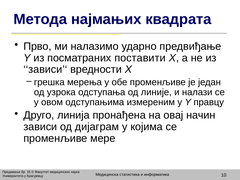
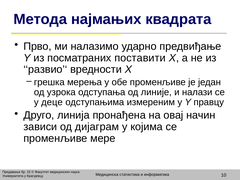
зависи’‘: зависи’‘ -> развио’‘ (45, 69)
овом: овом -> деце (52, 102)
